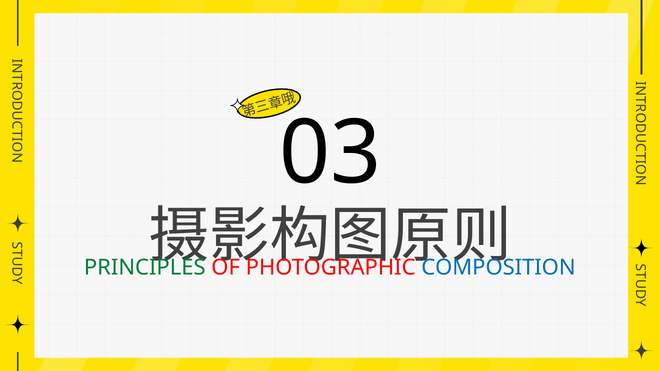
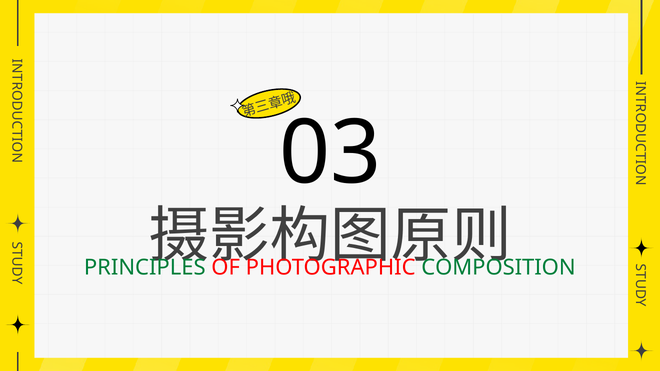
COMPOSITION colour: blue -> green (498, 268)
